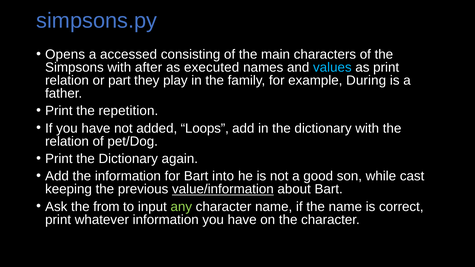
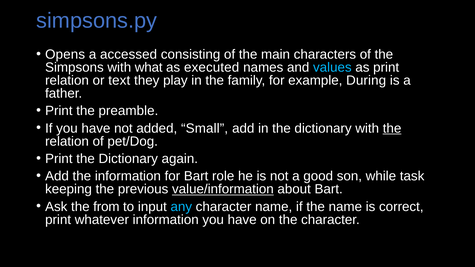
after: after -> what (149, 68)
part: part -> text (119, 81)
repetition: repetition -> preamble (128, 111)
Loops: Loops -> Small (205, 128)
the underline: none -> present (392, 128)
into: into -> role (223, 176)
cast: cast -> task (412, 176)
any colour: light green -> light blue (181, 207)
